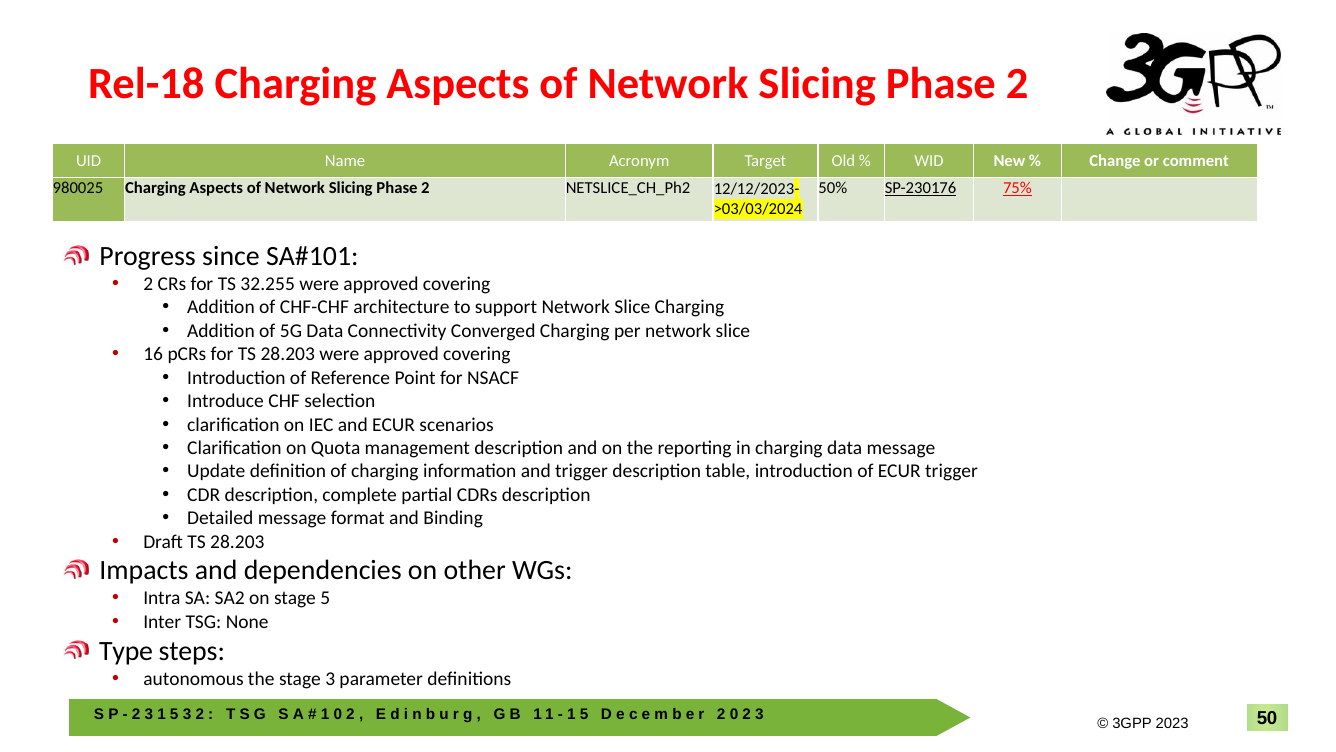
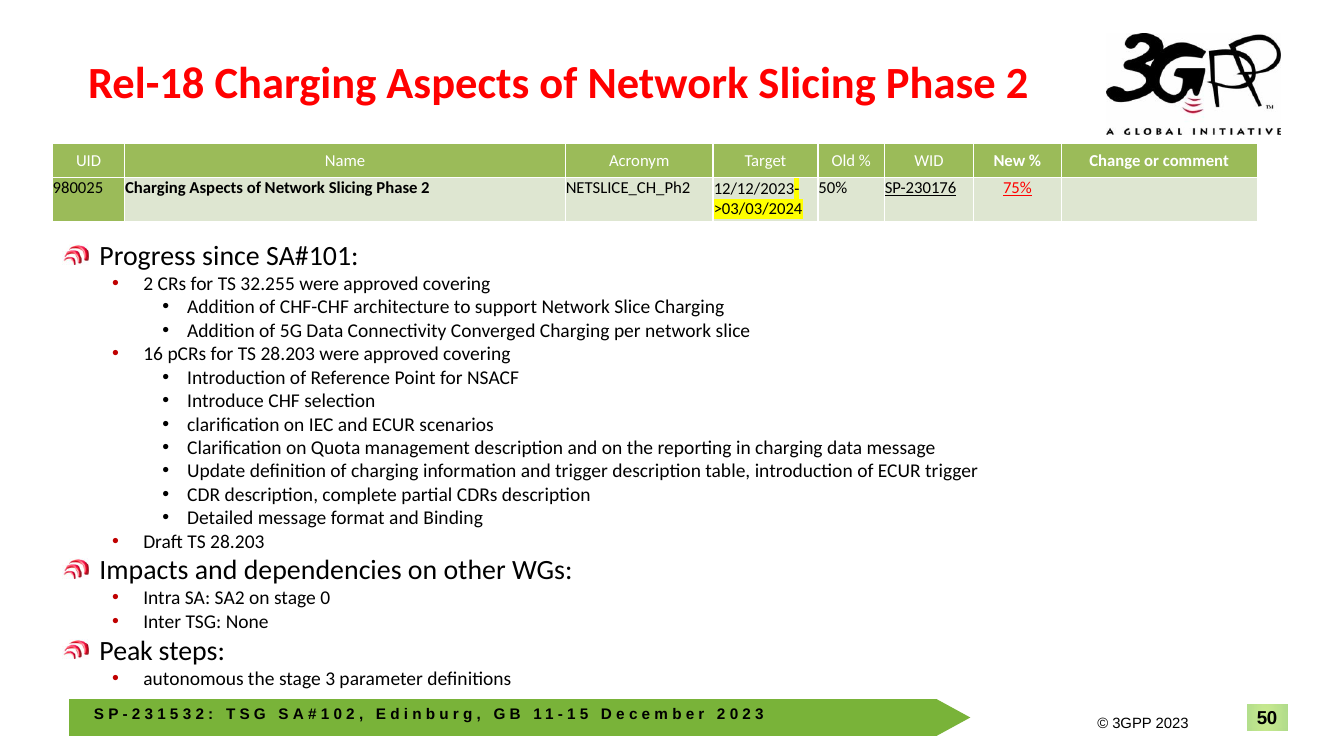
stage 5: 5 -> 0 (325, 598)
Type: Type -> Peak (126, 650)
